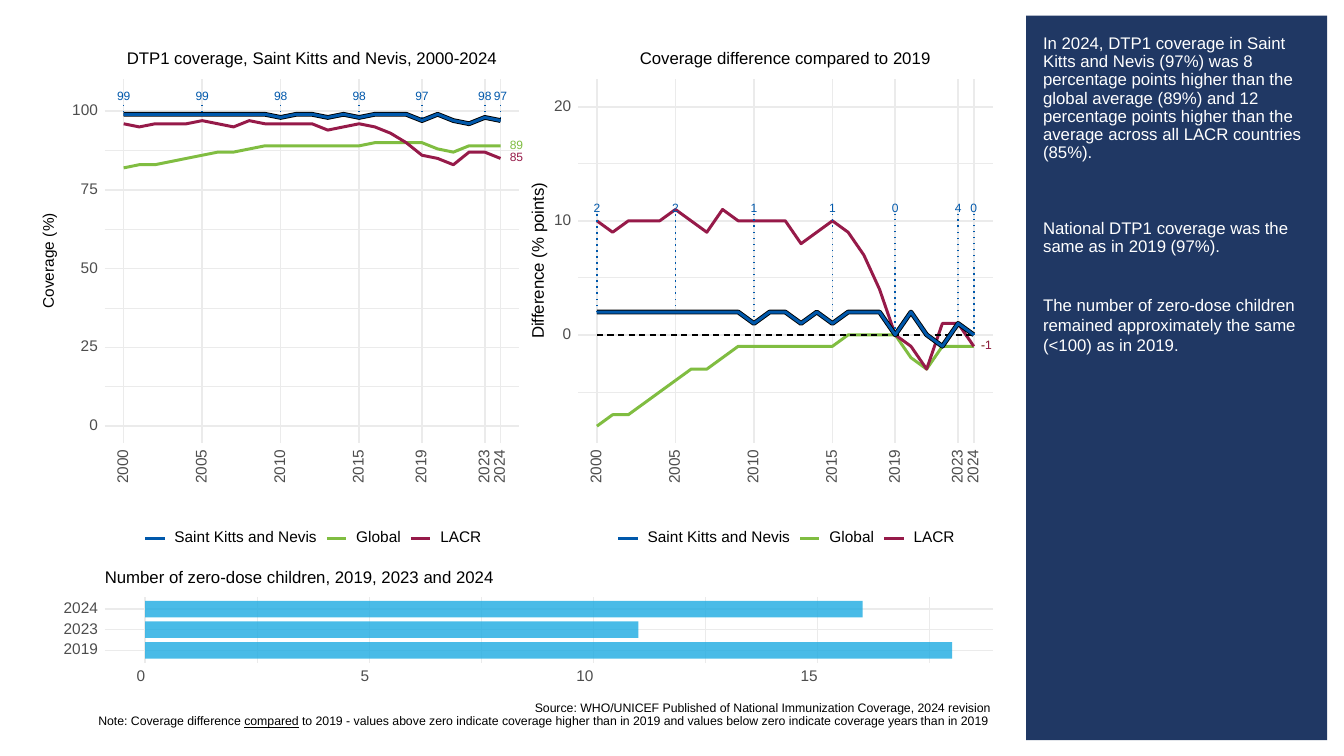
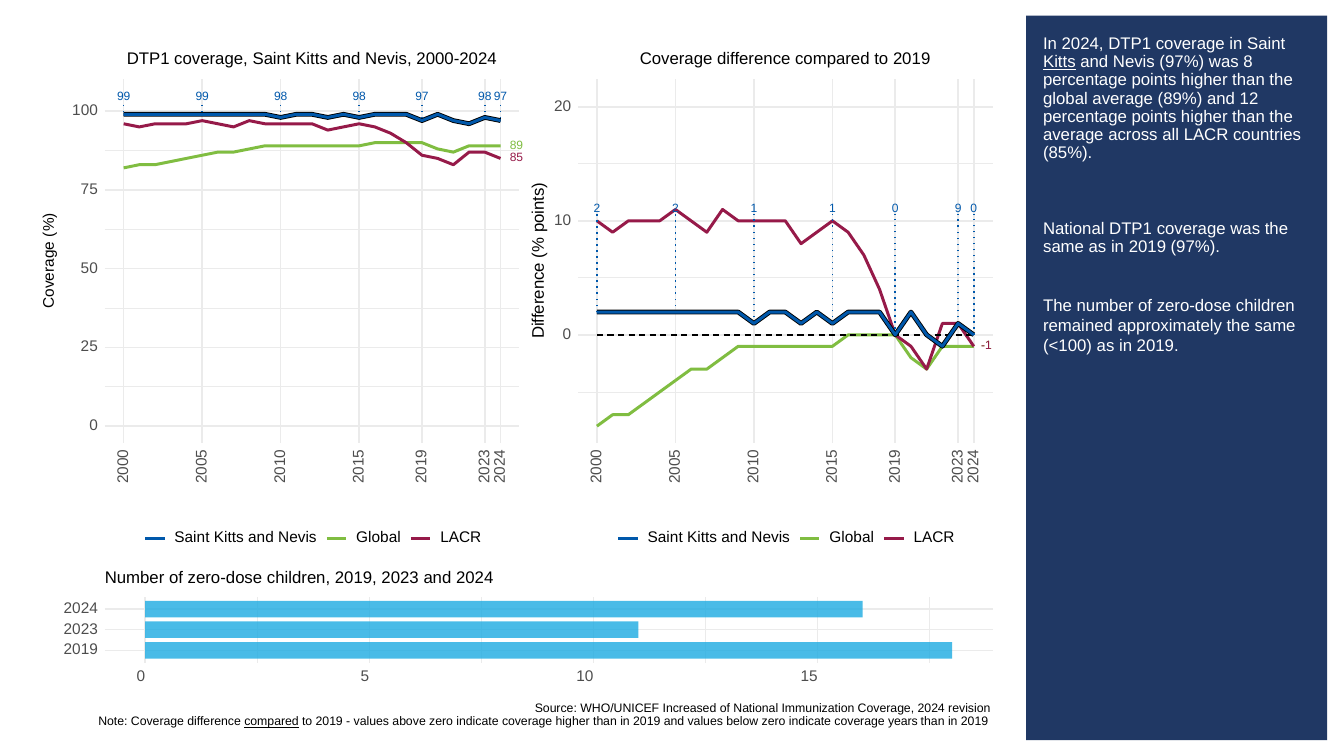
Kitts underline: none -> present (1059, 62)
0 4: 4 -> 9 (958, 209)
Published: Published -> Increased (690, 708)
